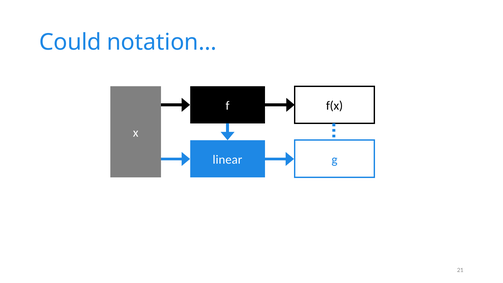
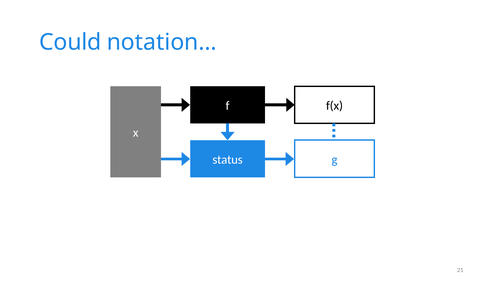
linear: linear -> status (228, 160)
